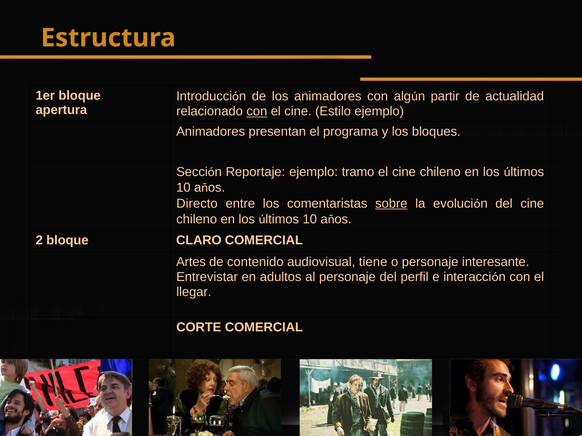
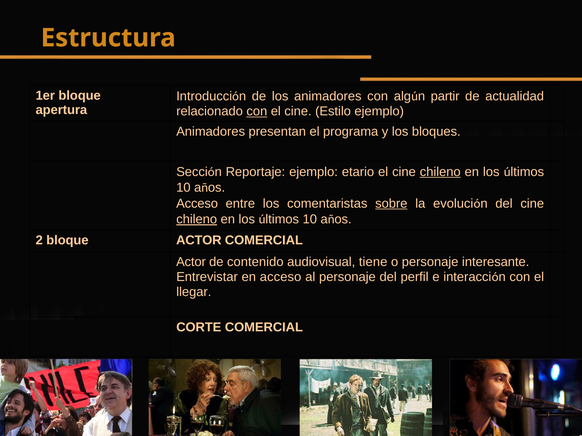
tramo: tramo -> etario (358, 172)
chileno underline: none -> present (440, 172)
Directo: Directo -> Acceso (197, 204)
chileno underline: none -> present (197, 220)
bloque CLARO: CLARO -> ACTOR (199, 240)
Artes: Artes -> Actor (191, 262)
en adultos: adultos -> acceso (281, 277)
